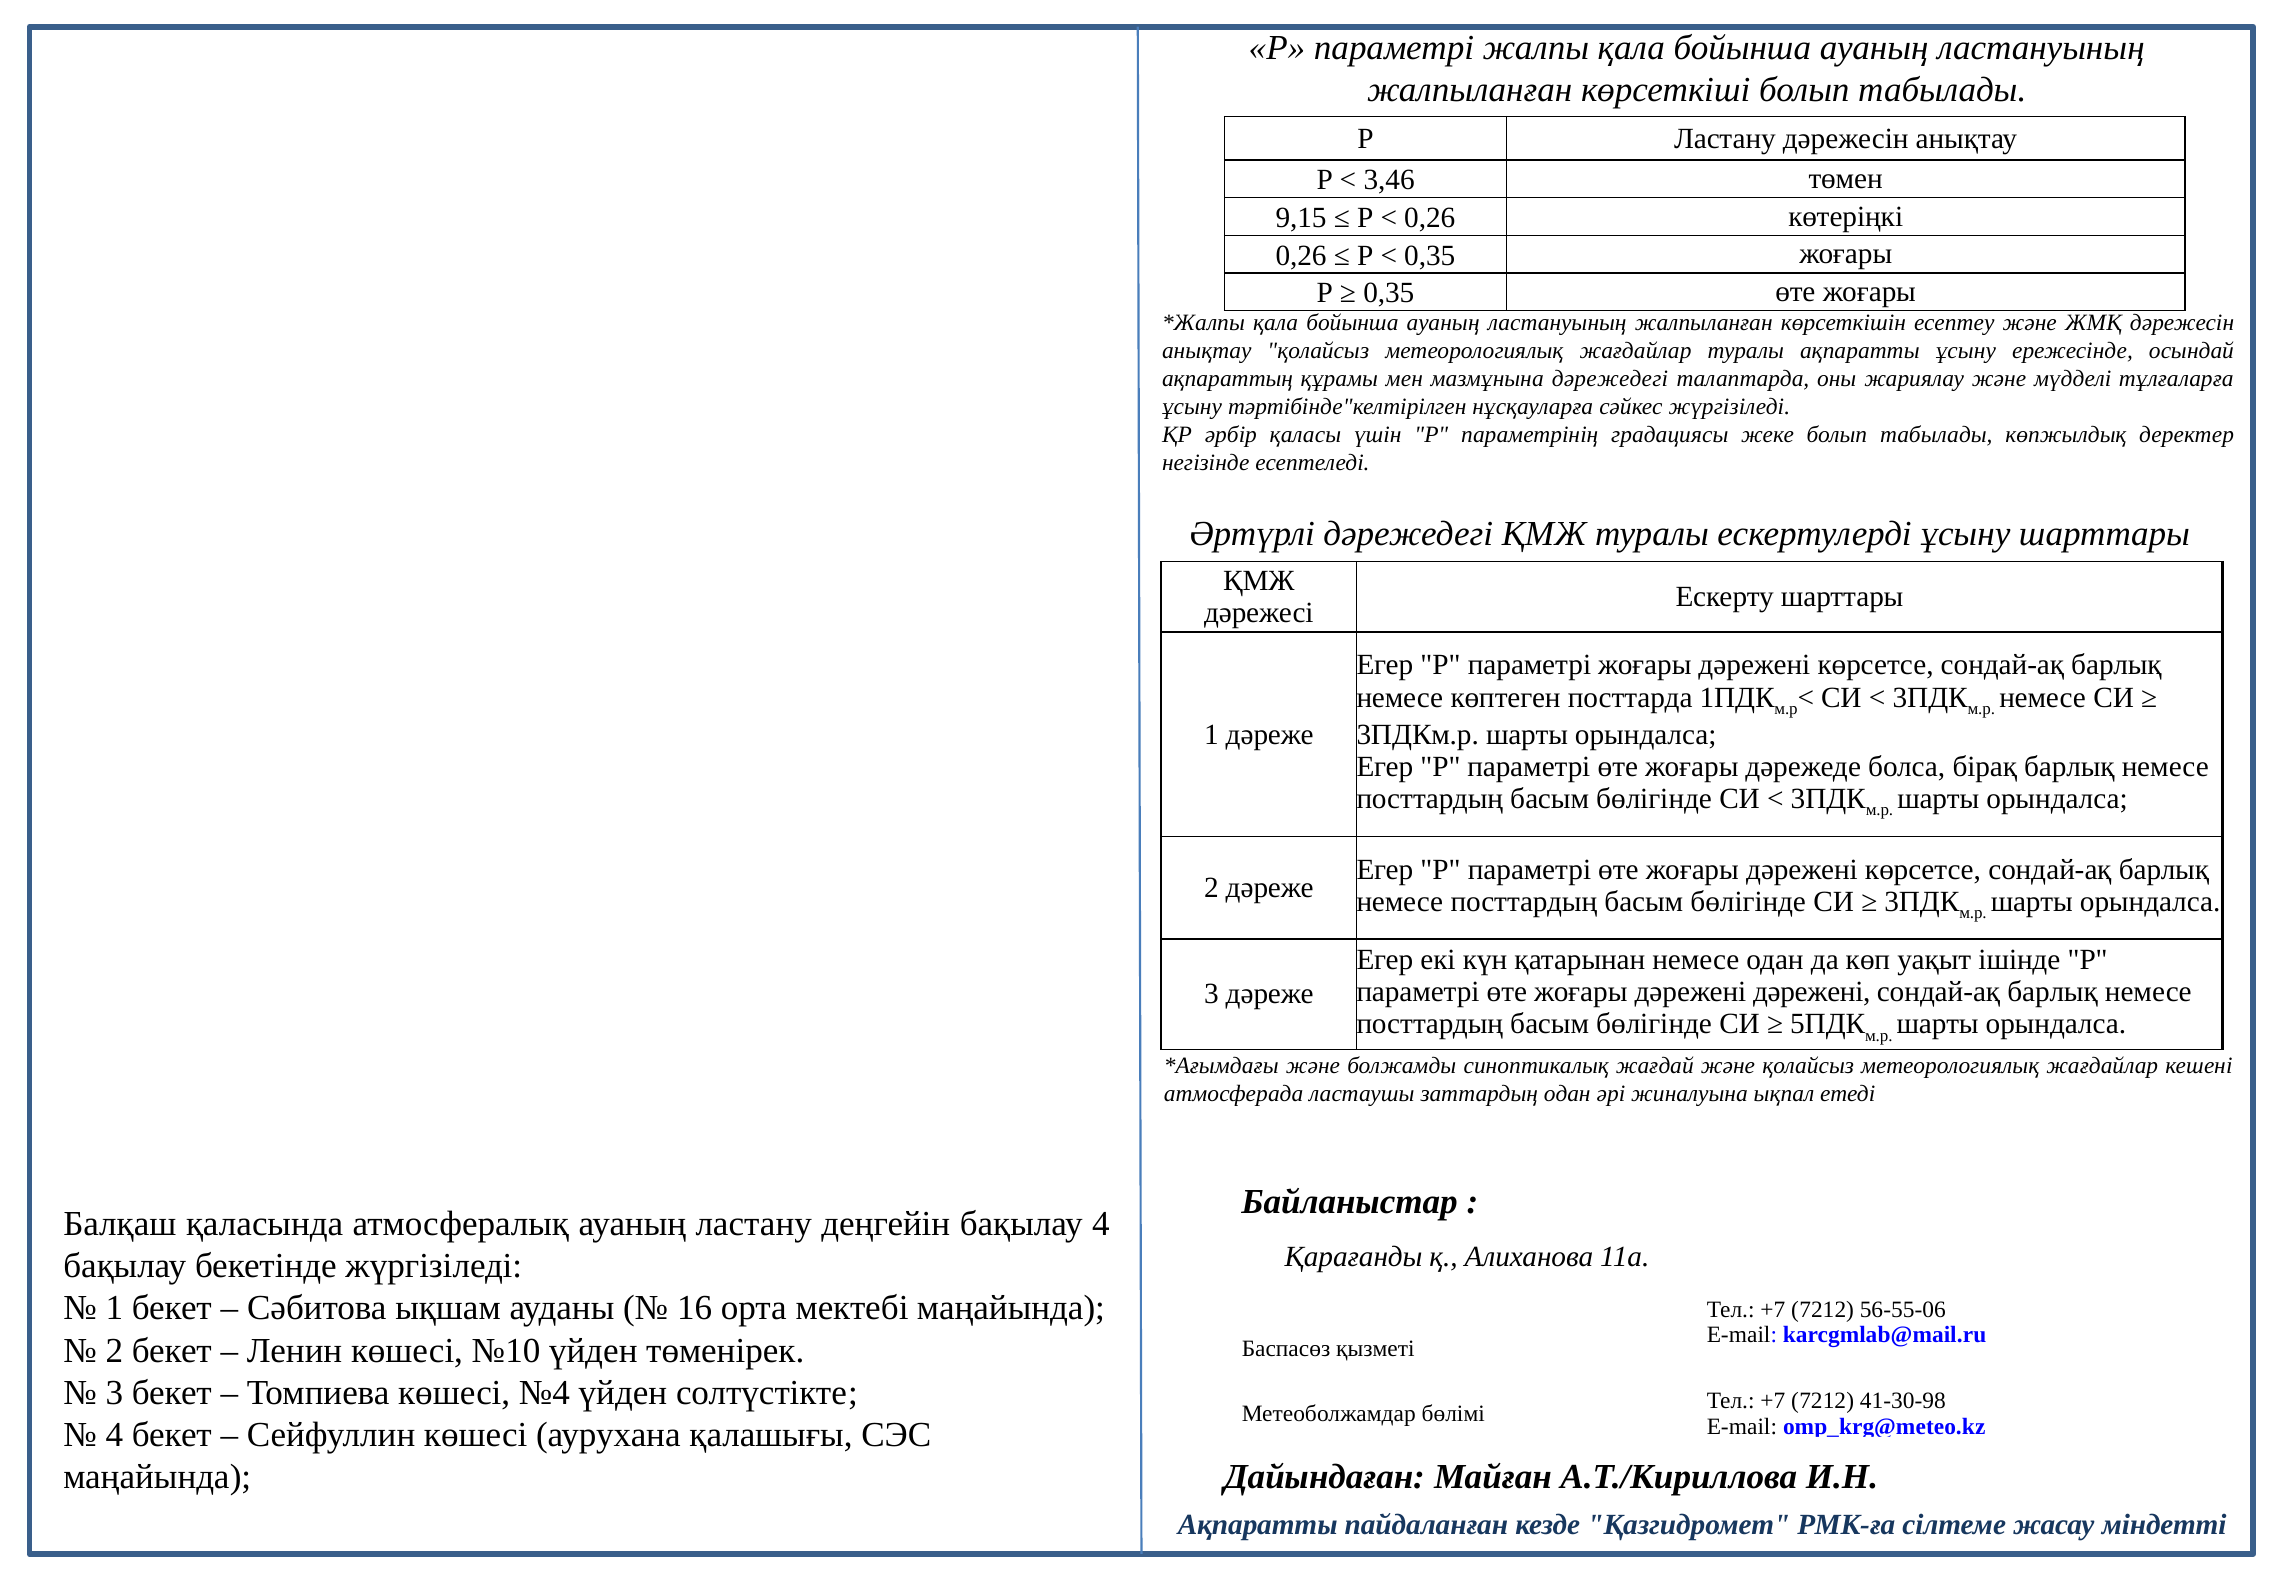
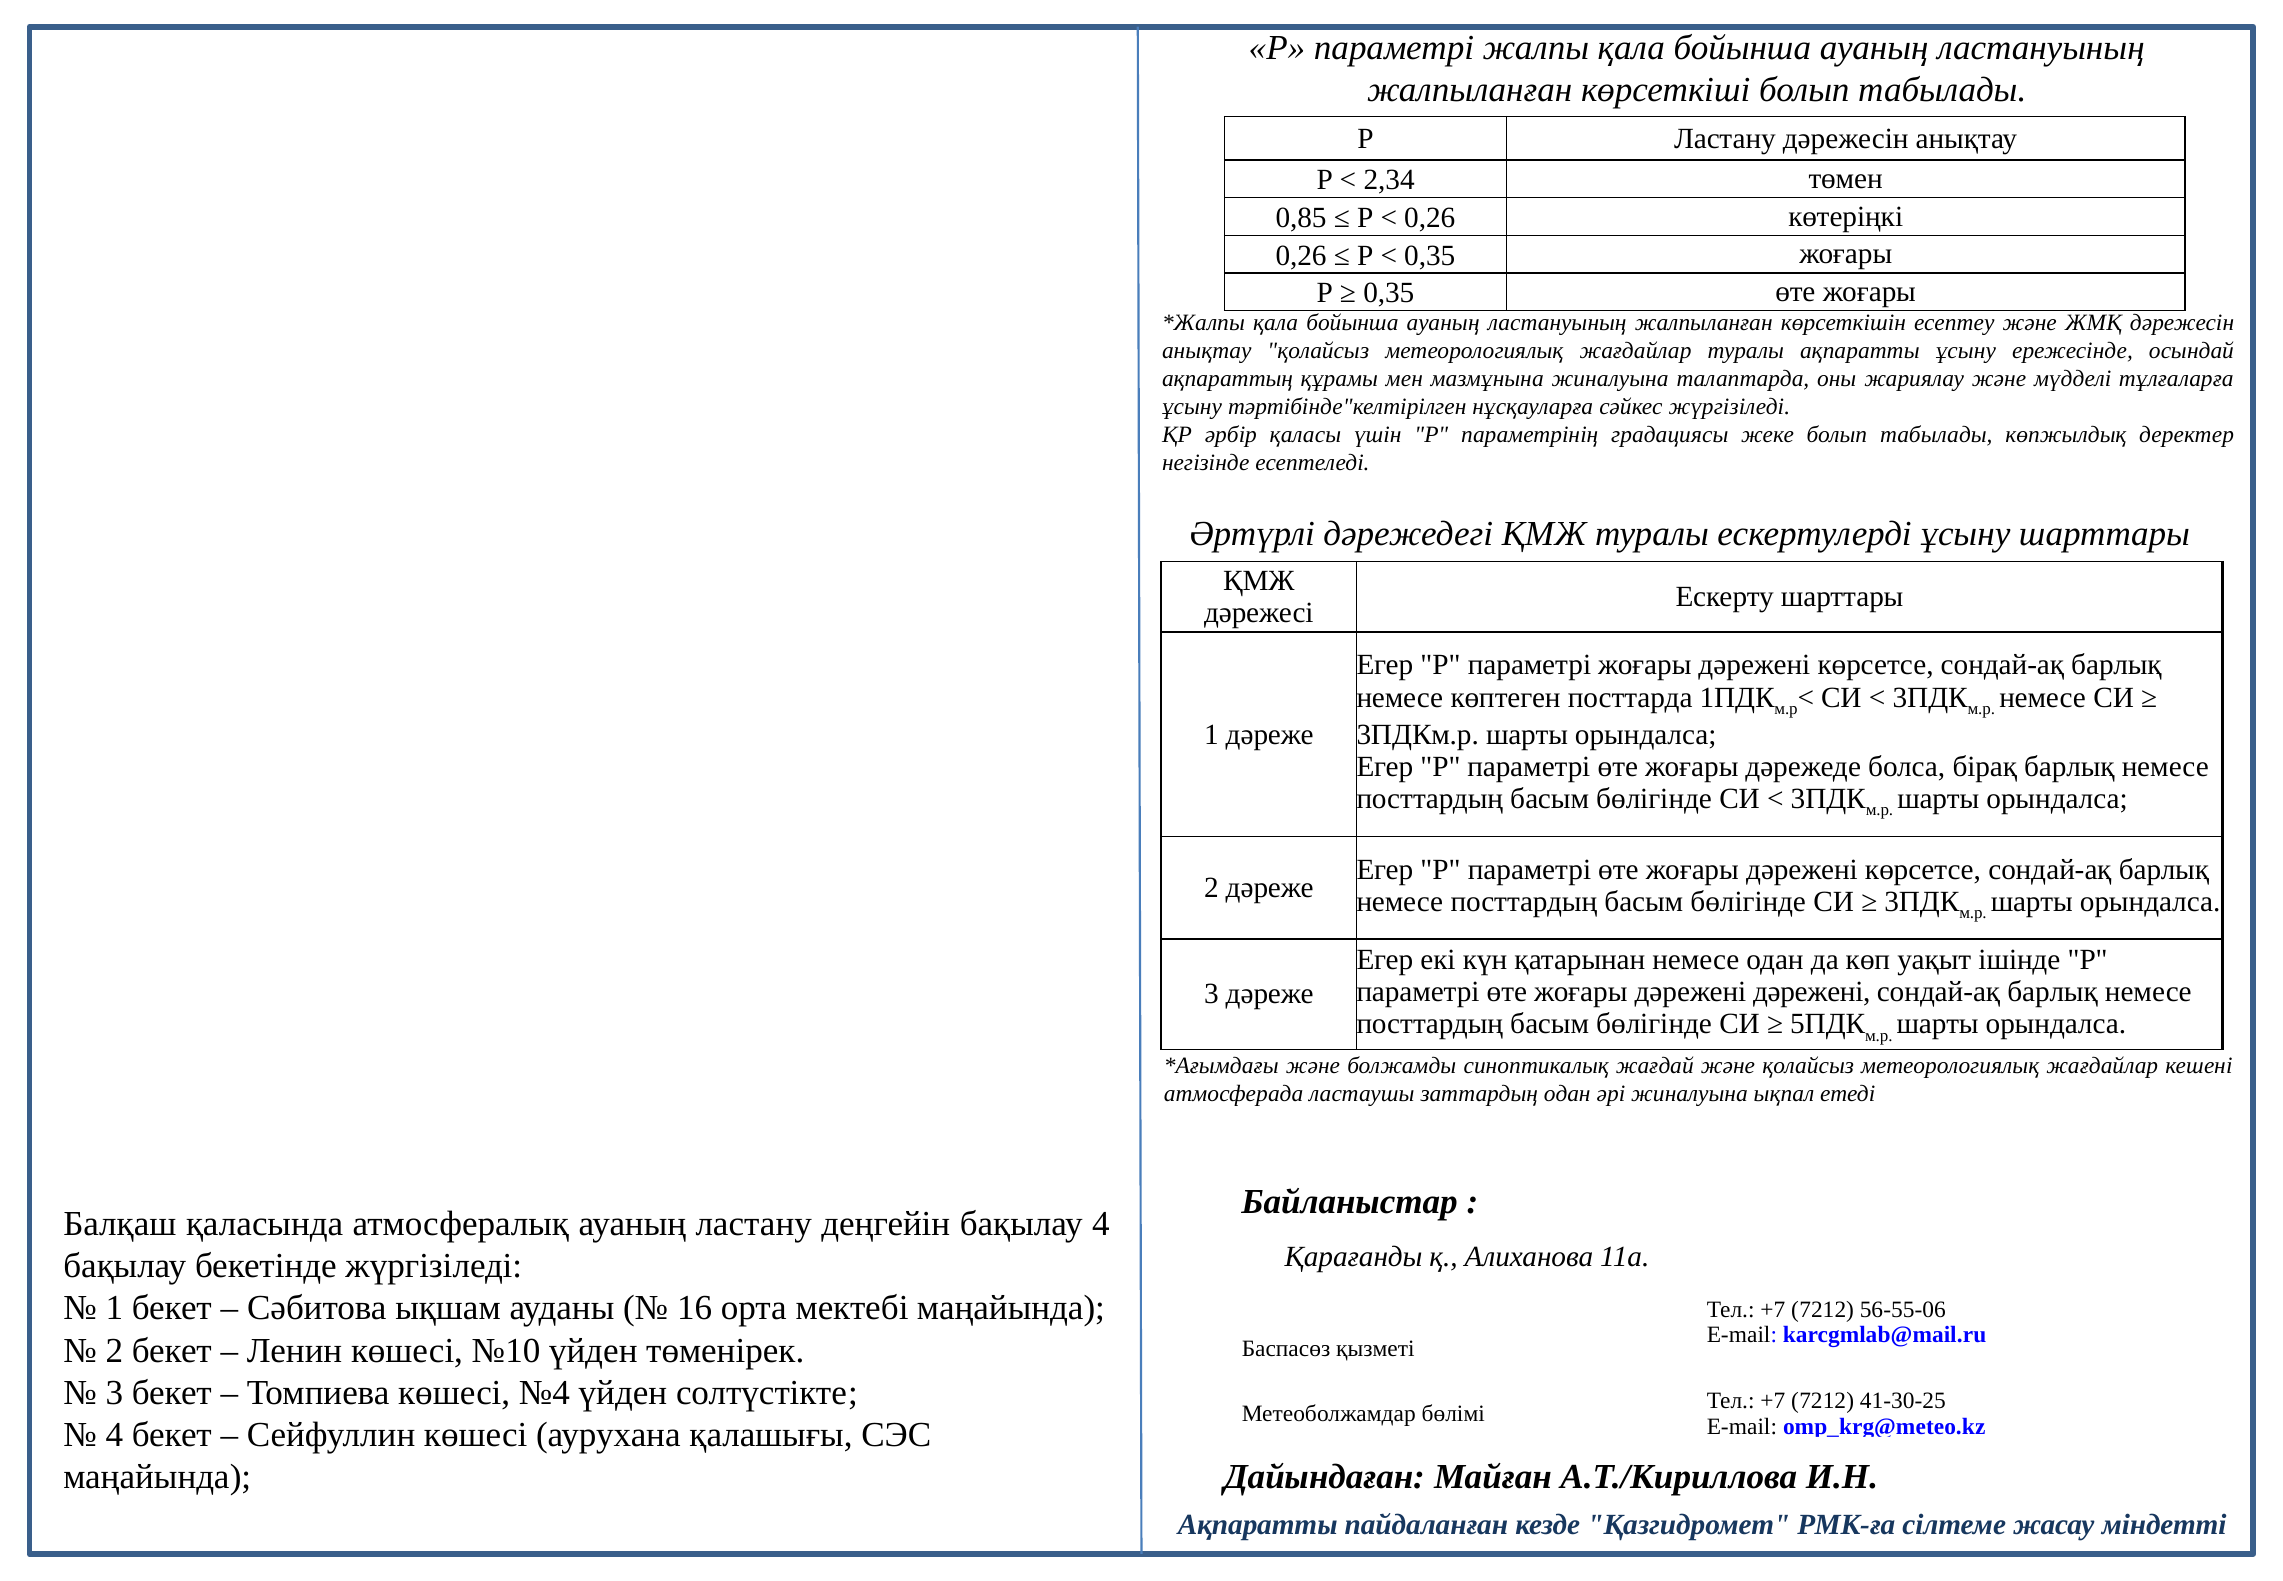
3,46: 3,46 -> 2,34 (1389, 180)
9,15: 9,15 -> 0,85 (1301, 218)
мазмұнына дәрежедегі: дәрежедегі -> жиналуына (1610, 379)
41-30-98: 41-30-98 -> 41-30-25 (1903, 1400)
